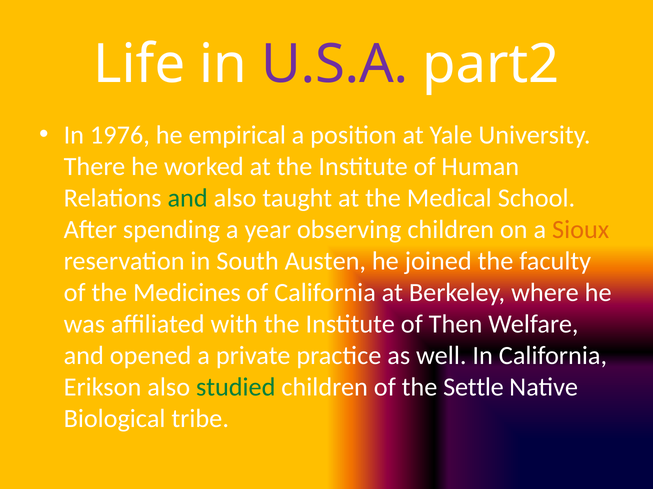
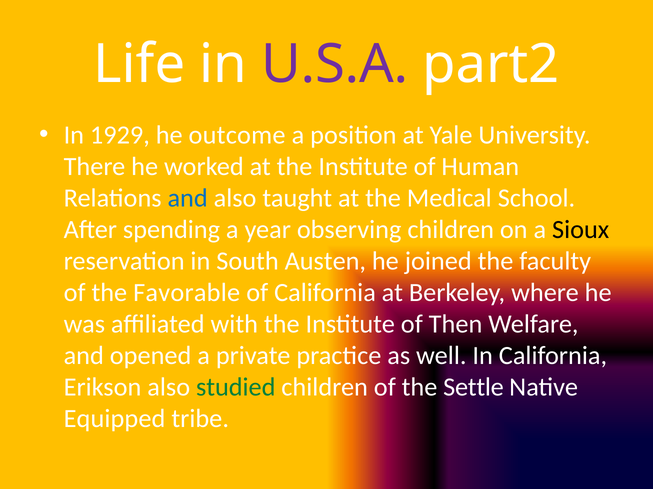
1976: 1976 -> 1929 (120, 135)
empirical: empirical -> outcome (237, 135)
and colour: green -> blue (188, 198)
Sioux colour: orange -> black (581, 230)
Medicines: Medicines -> Favorable (187, 293)
Biological: Biological -> Equipped (115, 419)
